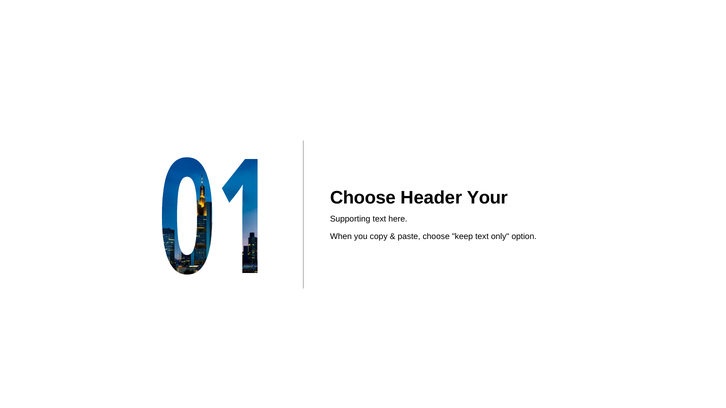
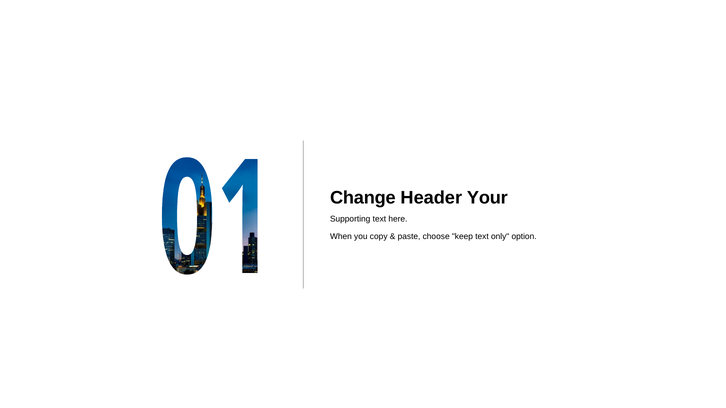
Choose: Choose -> Change (363, 198)
